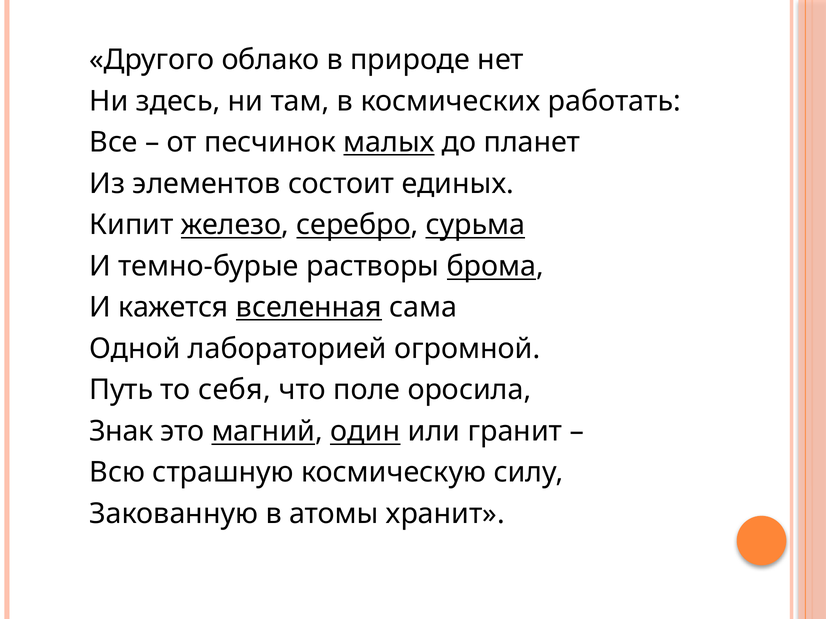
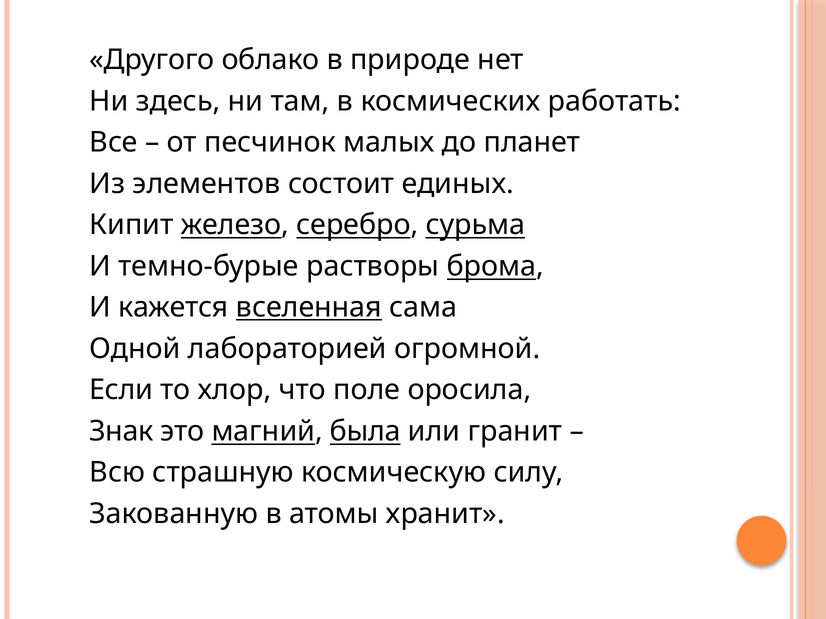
малых underline: present -> none (389, 142)
Путь: Путь -> Если (121, 390)
себя: себя -> хлор (235, 390)
один: один -> была (365, 432)
